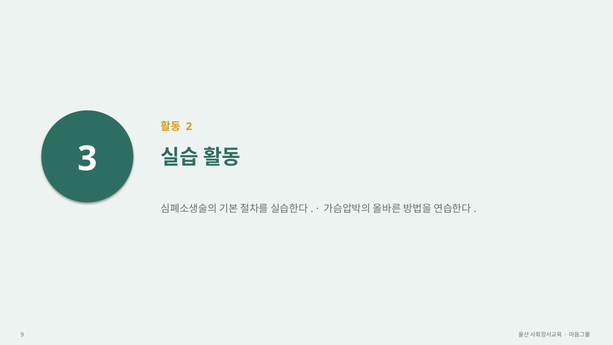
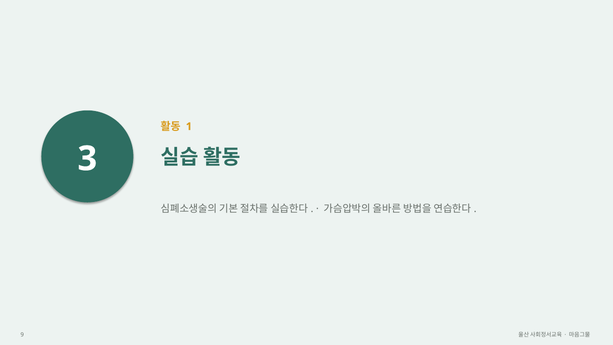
2: 2 -> 1 (189, 126)
